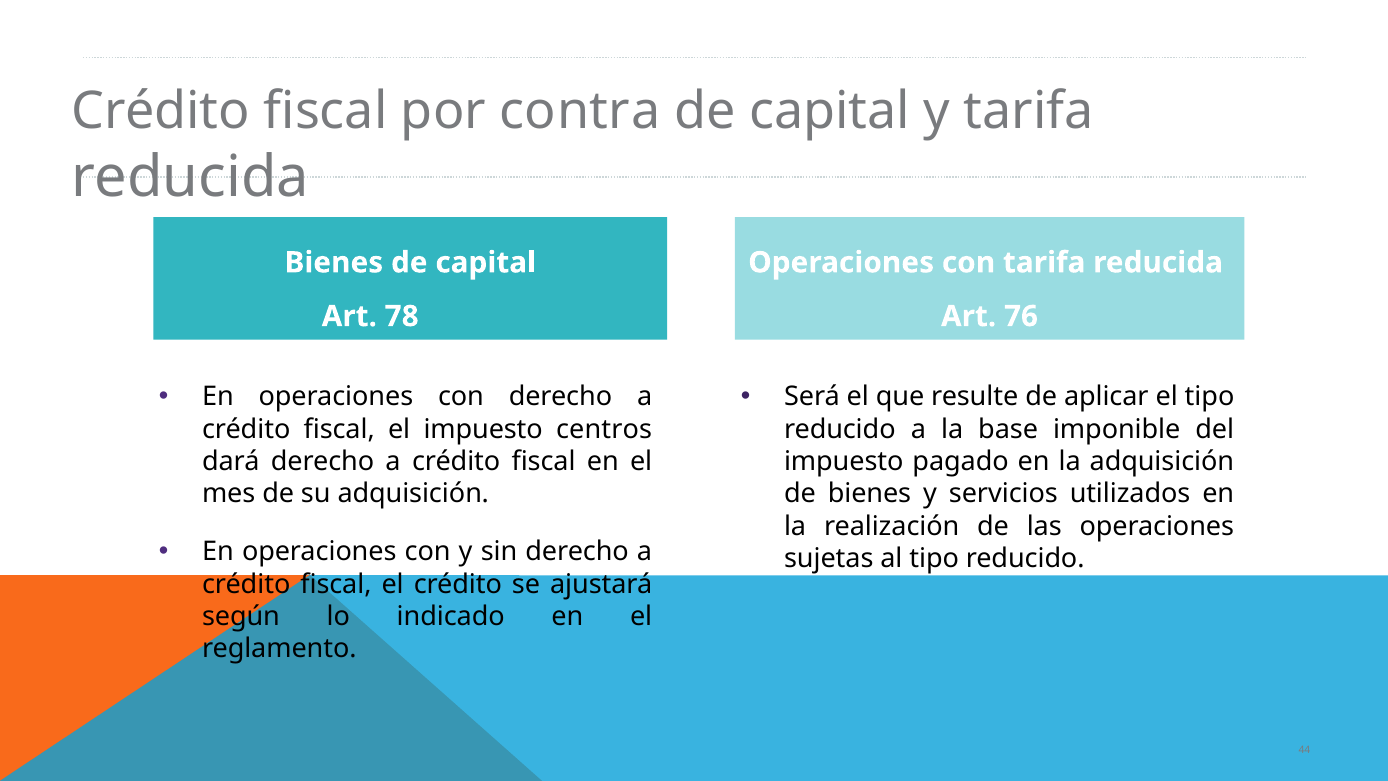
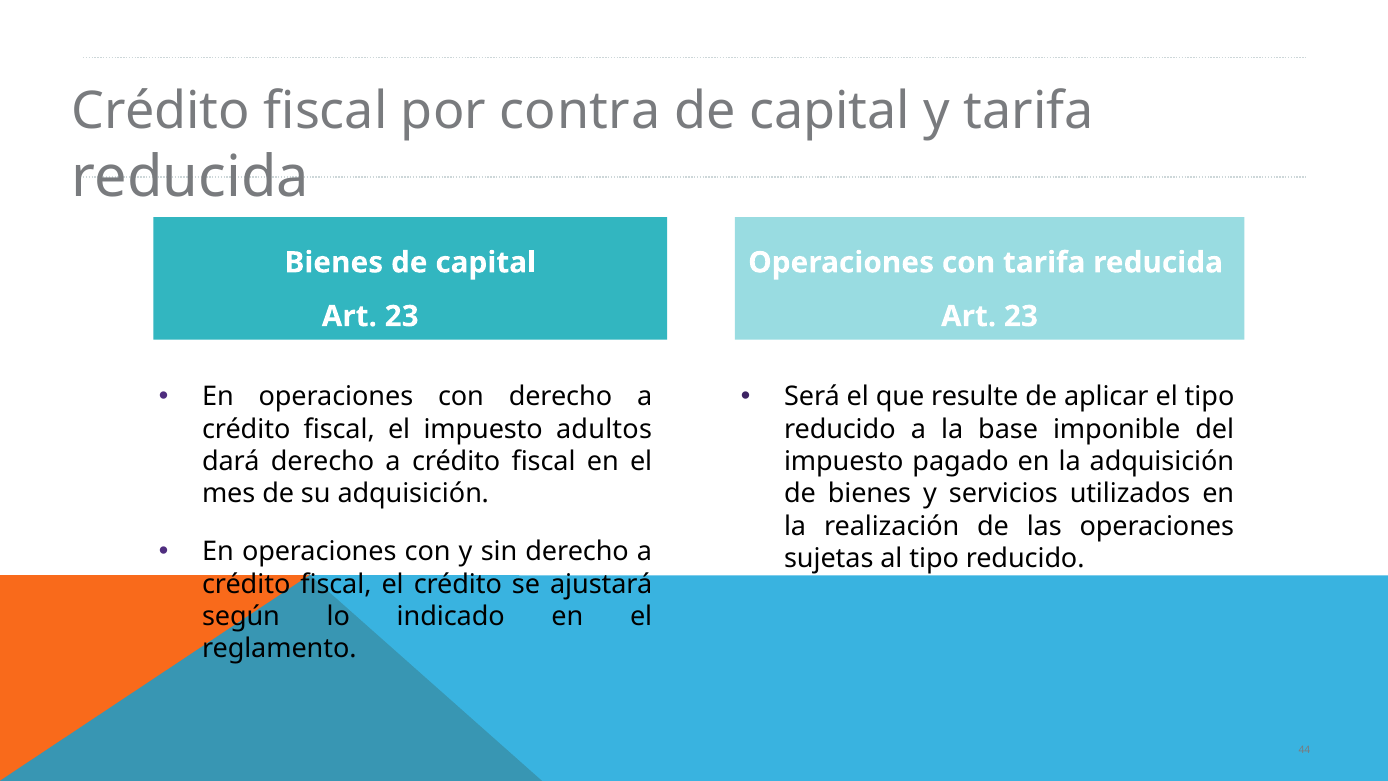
78: 78 -> 23 (402, 316)
76: 76 -> 23 (1021, 316)
centros: centros -> adultos (604, 429)
